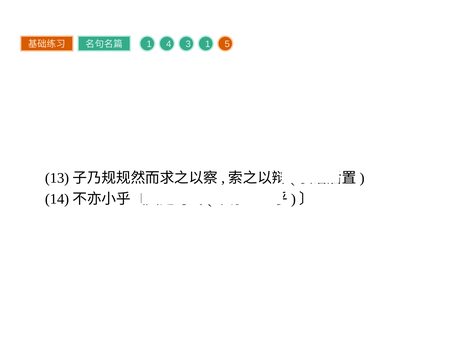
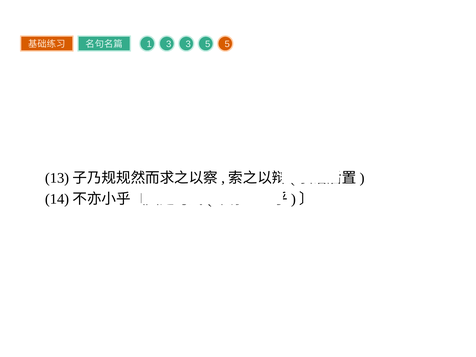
1 4: 4 -> 3 (169, 44)
3 1: 1 -> 5 (208, 44)
